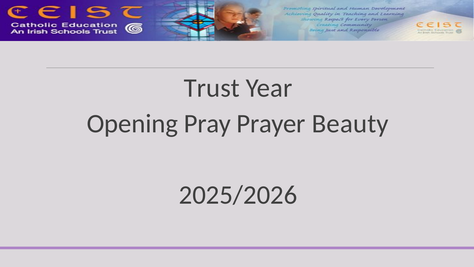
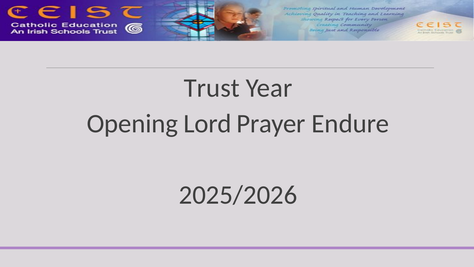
Pray: Pray -> Lord (207, 124)
Beauty: Beauty -> Endure (350, 124)
